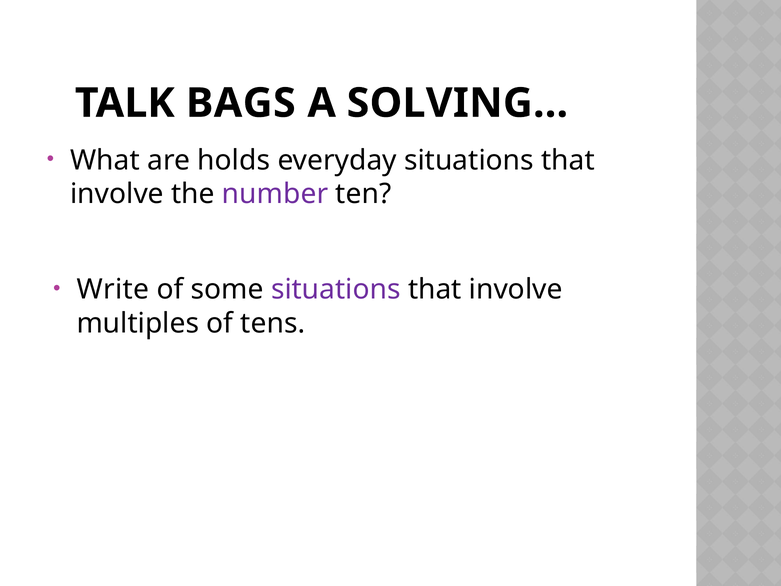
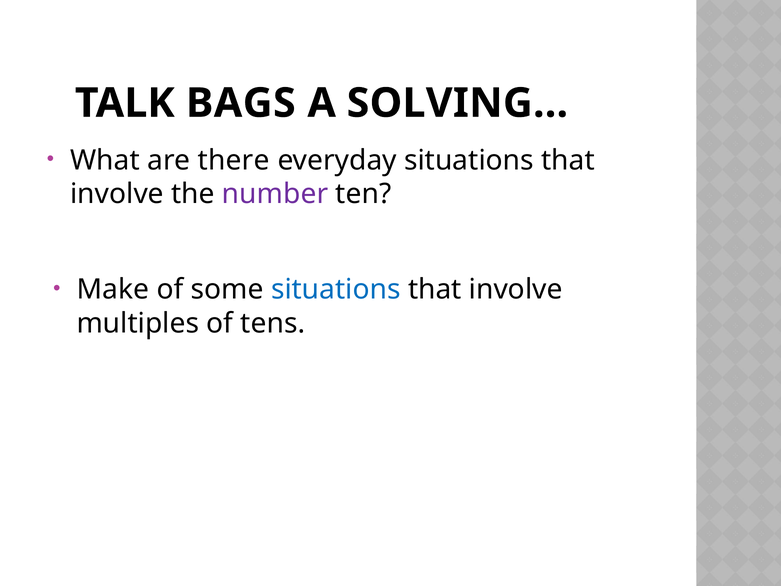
holds: holds -> there (234, 160)
Write: Write -> Make (113, 290)
situations colour: purple -> blue (336, 290)
